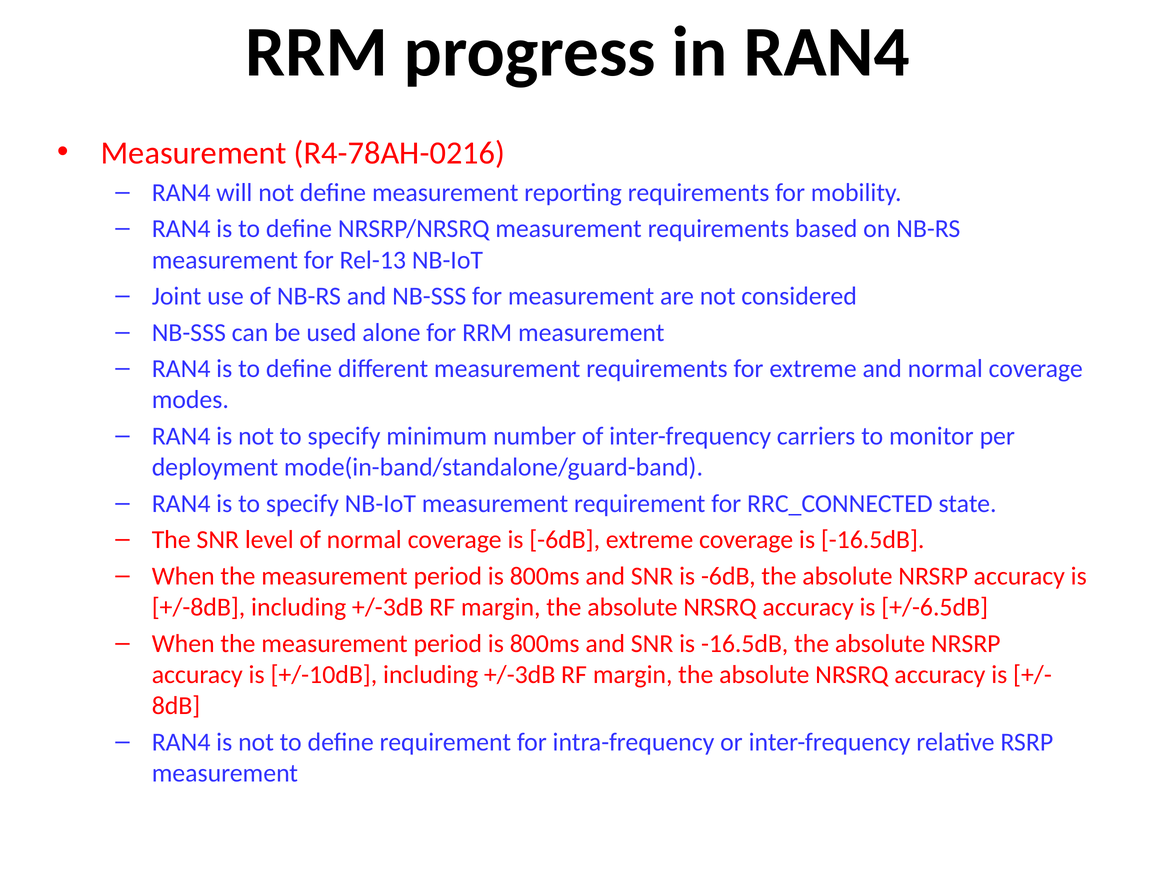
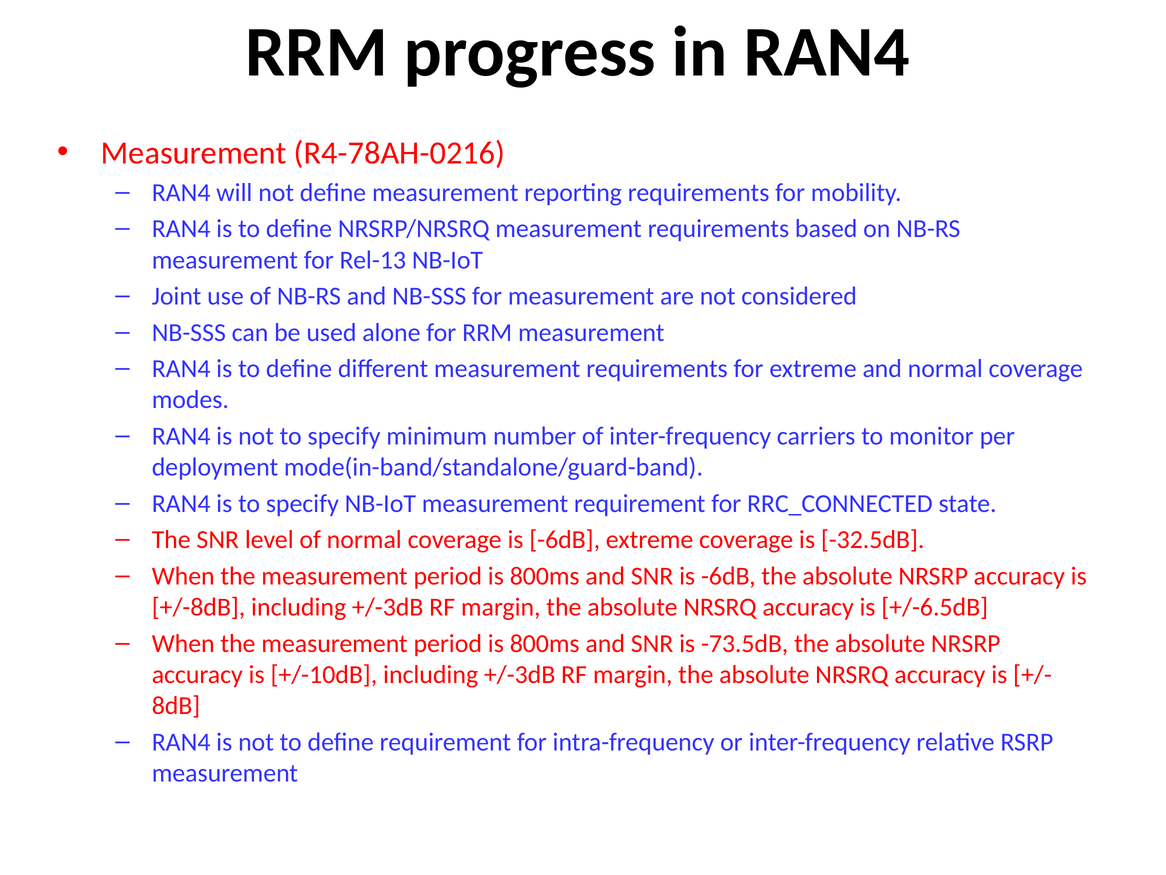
coverage is -16.5dB: -16.5dB -> -32.5dB (873, 540)
SNR is -16.5dB: -16.5dB -> -73.5dB (745, 643)
